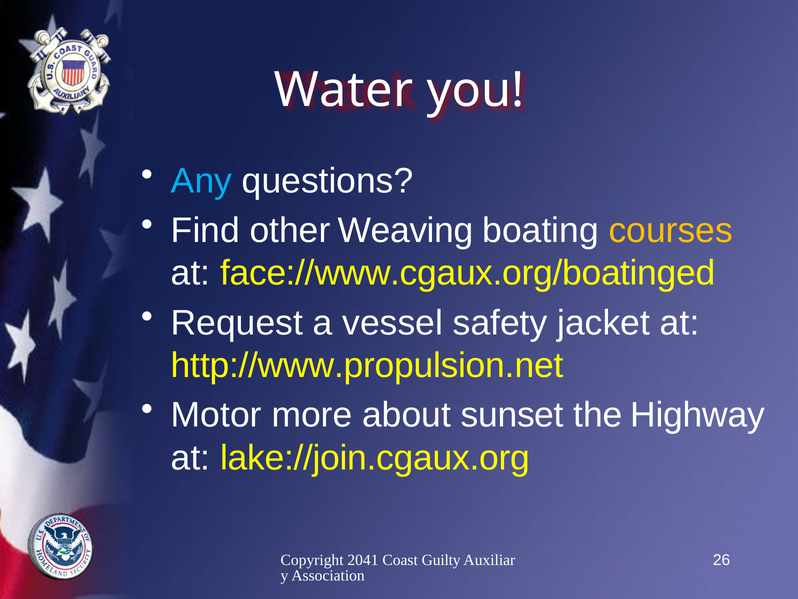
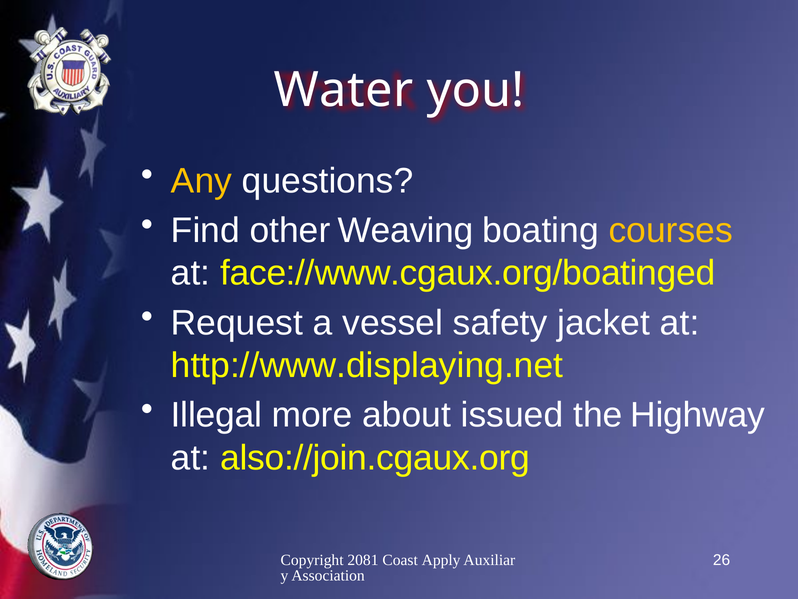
Any colour: light blue -> yellow (201, 181)
http://www.propulsion.net: http://www.propulsion.net -> http://www.displaying.net (367, 365)
Motor: Motor -> Illegal (216, 415)
sunset: sunset -> issued (512, 415)
lake://join.cgaux.org: lake://join.cgaux.org -> also://join.cgaux.org (375, 457)
2041: 2041 -> 2081 (363, 560)
Guilty: Guilty -> Apply (441, 560)
